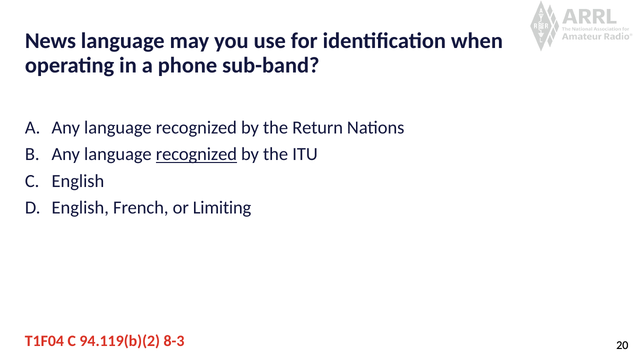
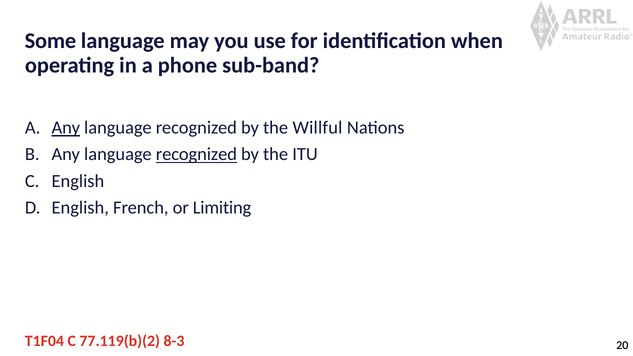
News: News -> Some (50, 41)
Any underline: none -> present (66, 128)
Return: Return -> Willful (317, 128)
94.119(b)(2: 94.119(b)(2 -> 77.119(b)(2 (120, 341)
